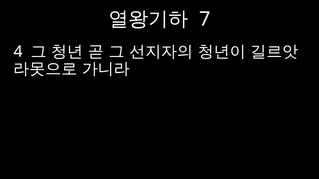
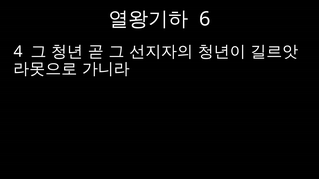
7: 7 -> 6 (205, 19)
